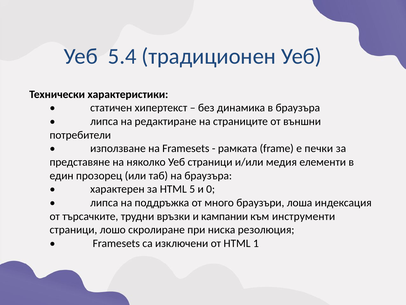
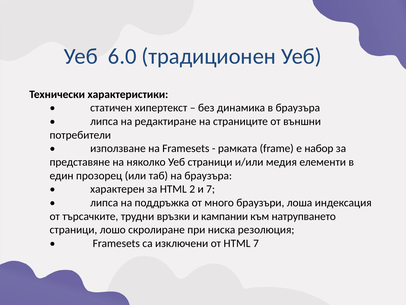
5.4: 5.4 -> 6.0 (122, 56)
печки: печки -> набор (319, 148)
5: 5 -> 2 (192, 189)
и 0: 0 -> 7 (211, 189)
инструменти: инструменти -> натрупването (304, 216)
HTML 1: 1 -> 7 (256, 243)
